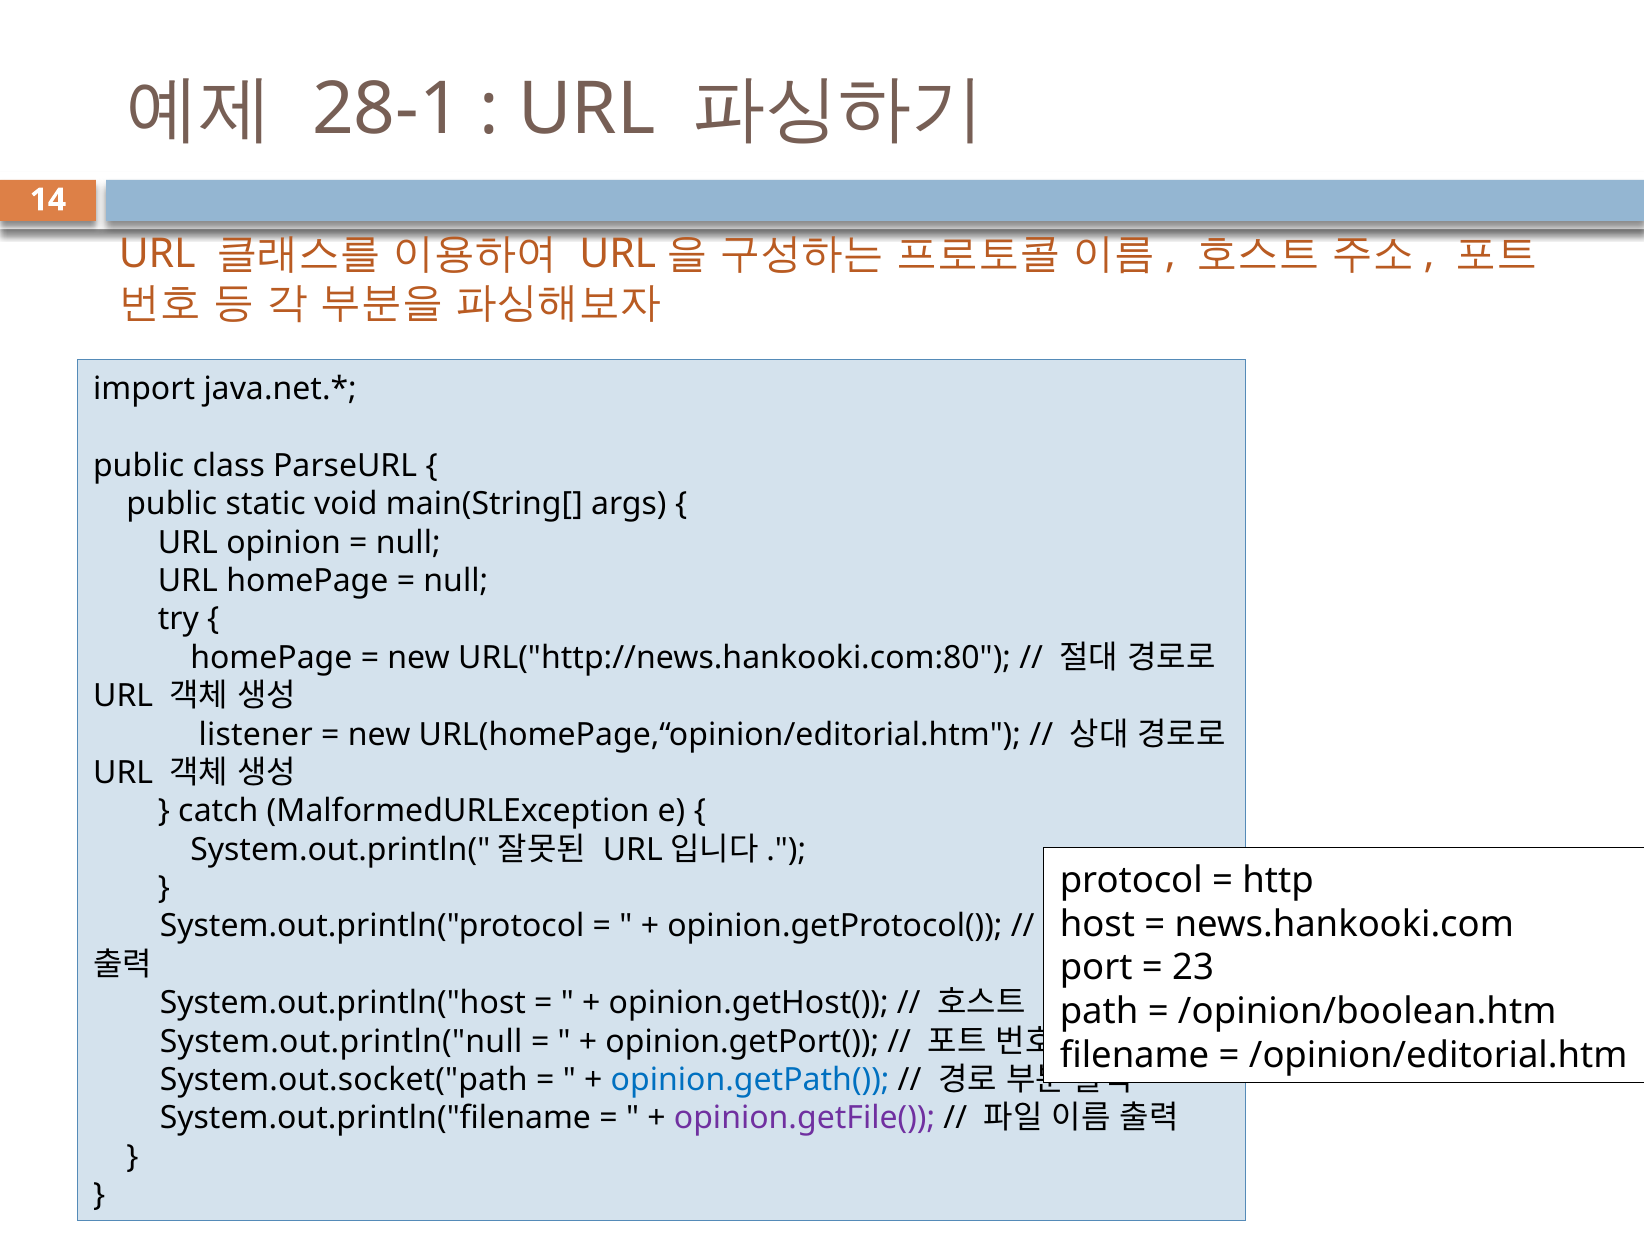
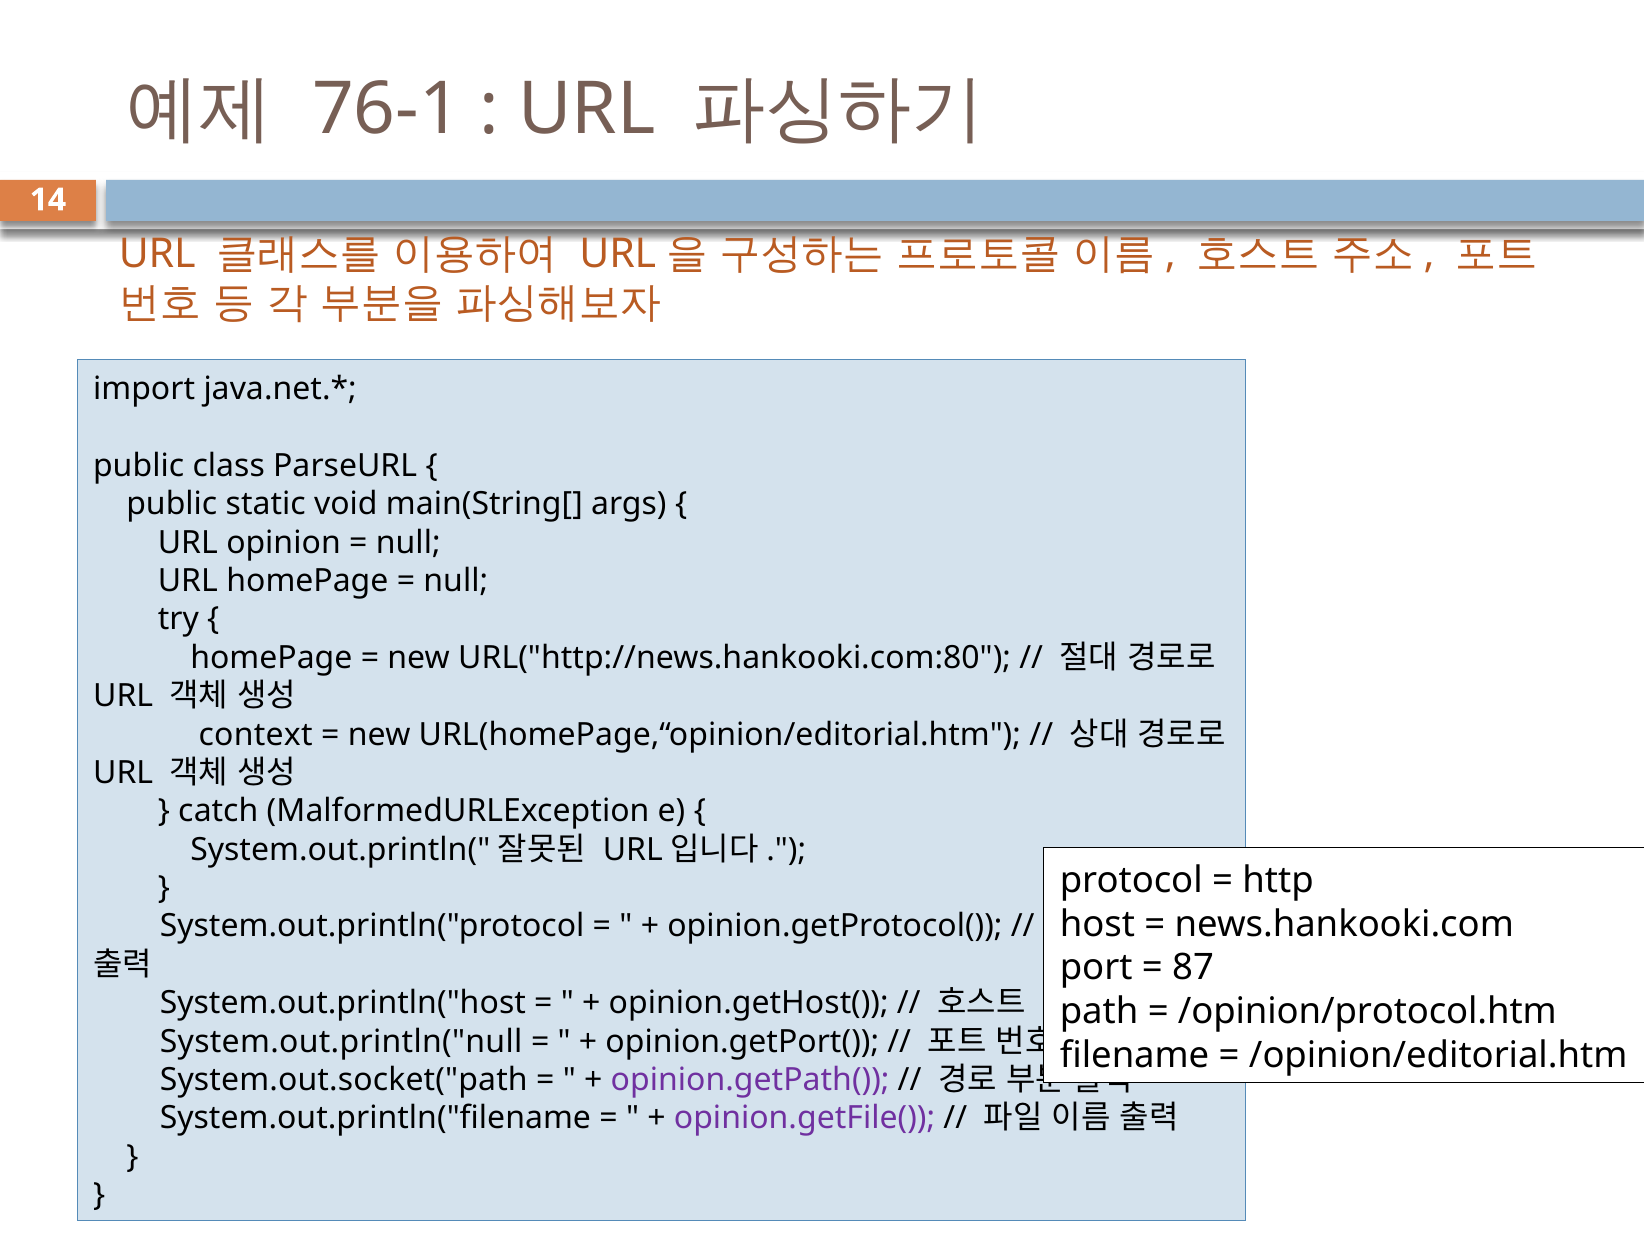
28-1: 28-1 -> 76-1 (387, 109)
listener: listener -> context (256, 734)
23: 23 -> 87 (1193, 968)
/opinion/boolean.htm: /opinion/boolean.htm -> /opinion/protocol.htm (1367, 1012)
opinion.getPath( colour: blue -> purple (750, 1080)
